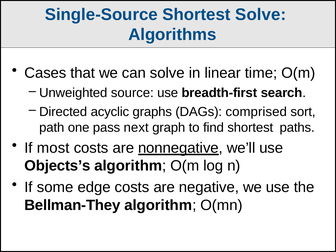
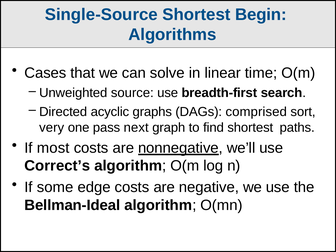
Shortest Solve: Solve -> Begin (261, 15)
path: path -> very (52, 127)
Objects’s: Objects’s -> Correct’s (57, 166)
Bellman-They: Bellman-They -> Bellman-Ideal (72, 205)
